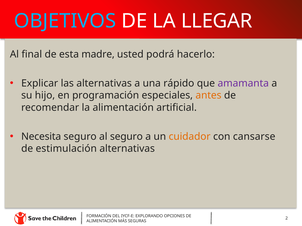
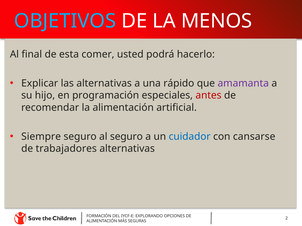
LLEGAR: LLEGAR -> MENOS (217, 21)
madre: madre -> comer (98, 54)
antes colour: orange -> red (208, 96)
Necesita: Necesita -> Siempre (41, 137)
cuidador colour: orange -> blue (190, 137)
estimulación: estimulación -> trabajadores (66, 149)
